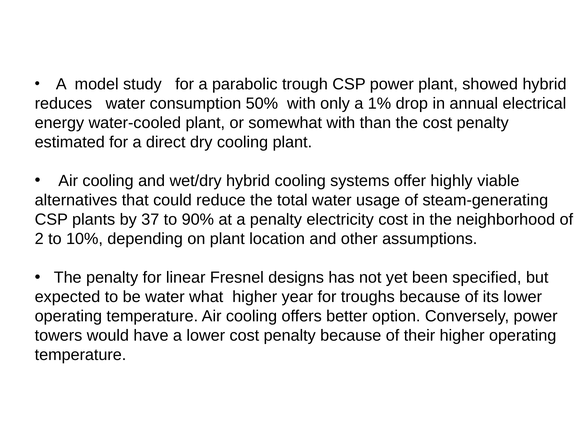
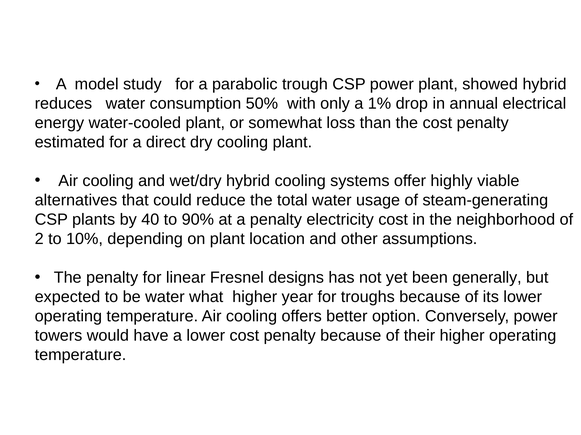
somewhat with: with -> loss (341, 123)
37: 37 -> 40 (150, 220)
specified: specified -> generally (487, 278)
